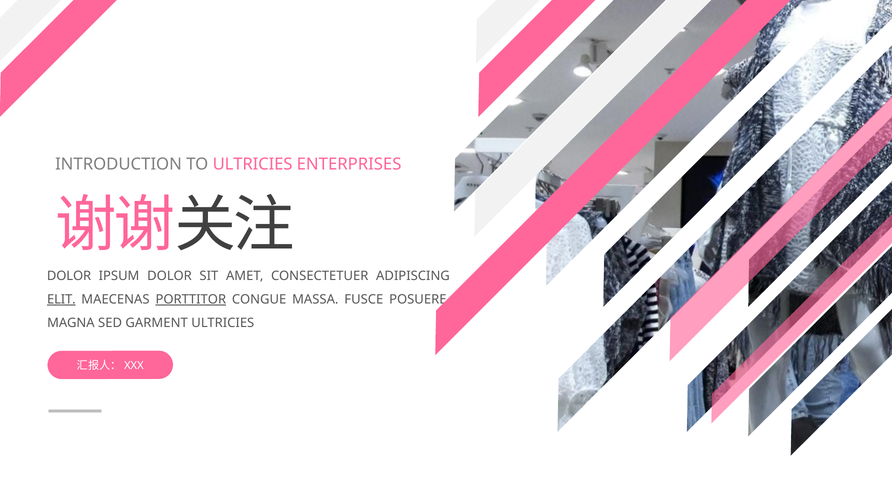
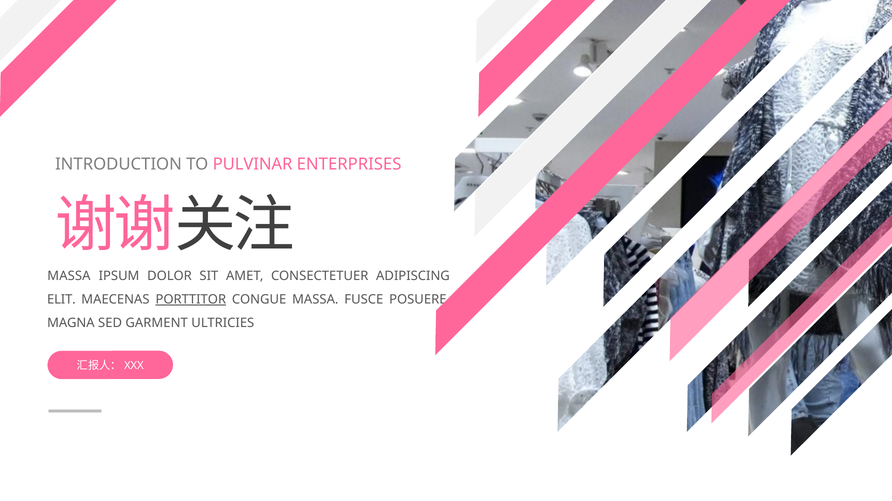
TO ULTRICIES: ULTRICIES -> PULVINAR (253, 164)
DOLOR: DOLOR -> MASSA (69, 277)
ELIT underline: present -> none (61, 300)
